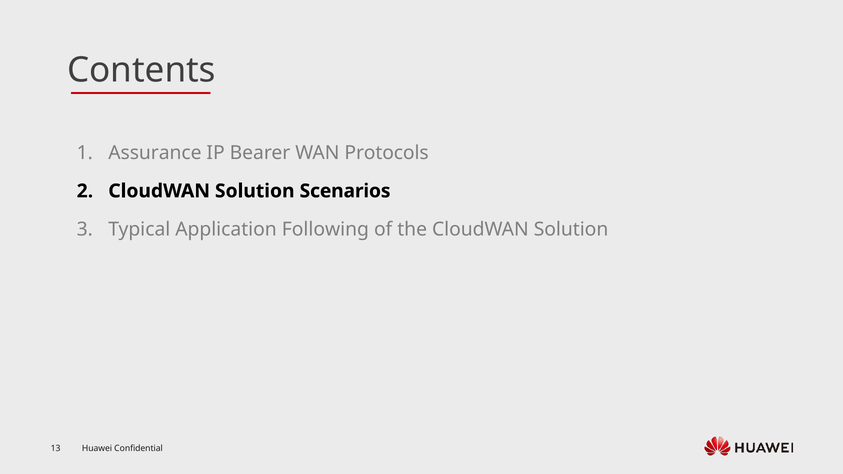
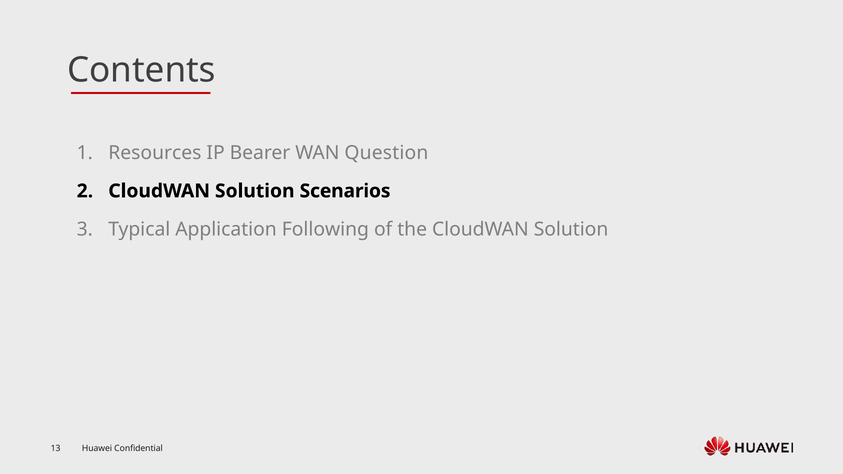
Assurance: Assurance -> Resources (155, 153)
Protocols: Protocols -> Question (386, 153)
